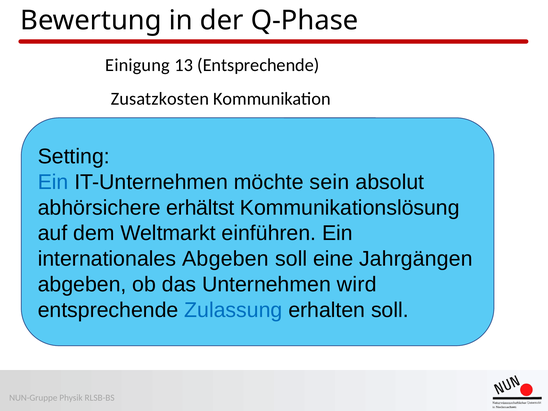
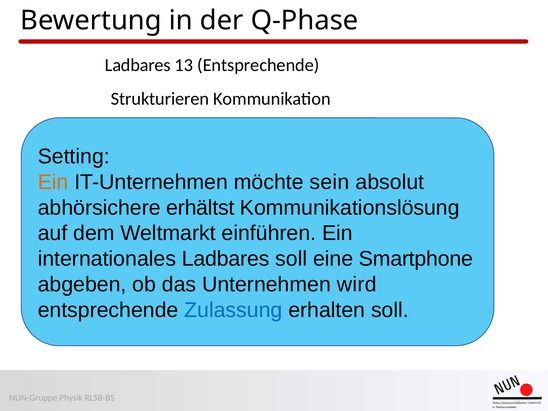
Einigung: Einigung -> Ladbares (138, 65)
Zusatzkosten: Zusatzkosten -> Strukturieren (160, 99)
Ein colour: blue -> orange (53, 182)
internationales Abgeben: Abgeben -> Ladbares (226, 259)
Jahrgängen: Jahrgängen -> Smartphone (416, 259)
